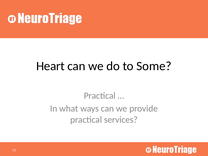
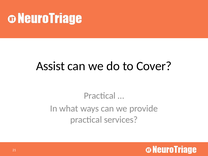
Heart: Heart -> Assist (50, 66)
Some: Some -> Cover (154, 66)
